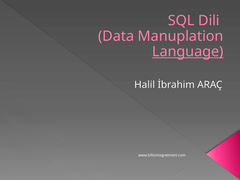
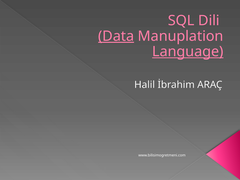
Data underline: none -> present (116, 36)
